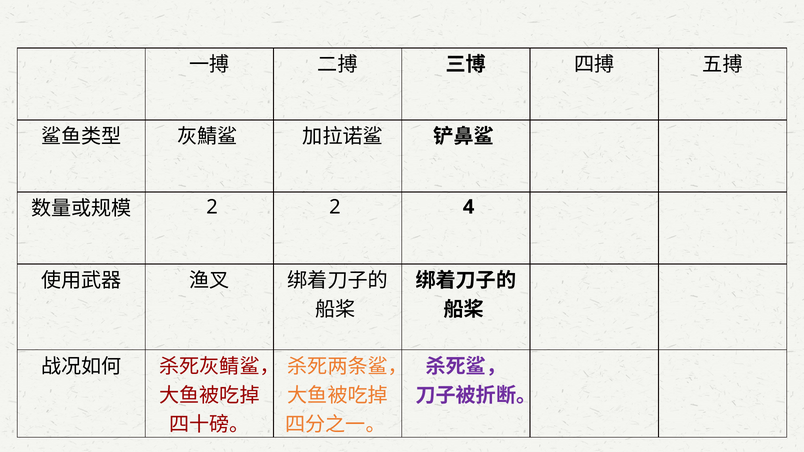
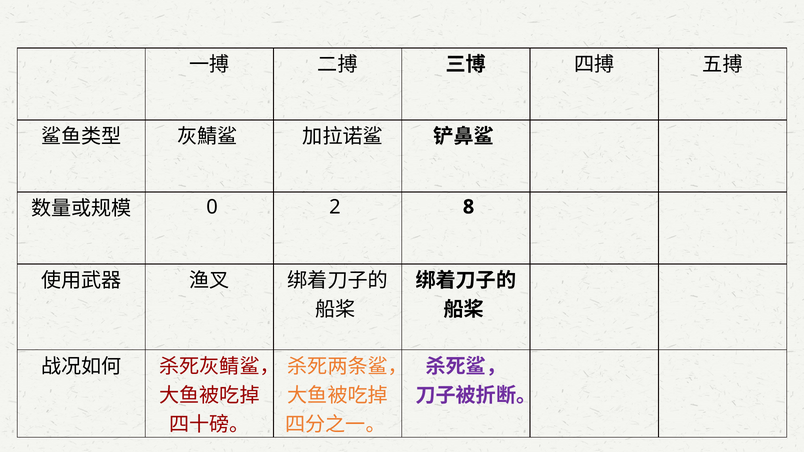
2: 2 -> 0 (212, 207)
4: 4 -> 8 (469, 207)
